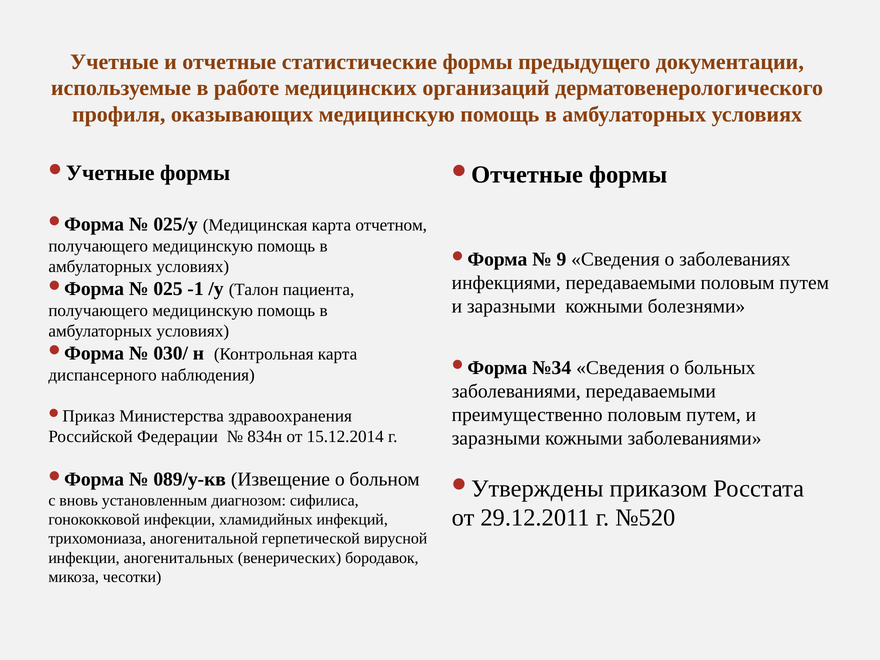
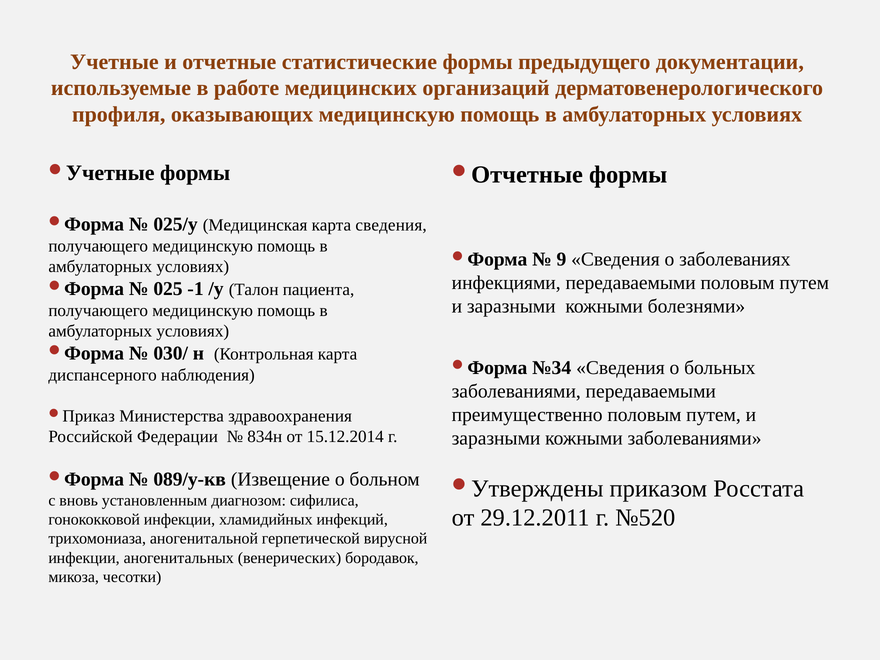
карта отчетном: отчетном -> сведения (391, 225)
